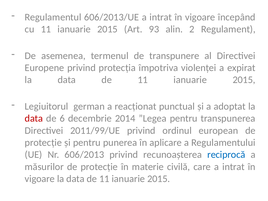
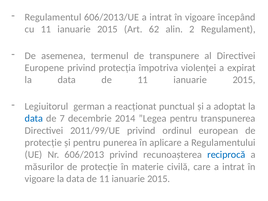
93: 93 -> 62 (154, 29)
data colour: red -> blue (34, 118)
6: 6 -> 7 (62, 118)
